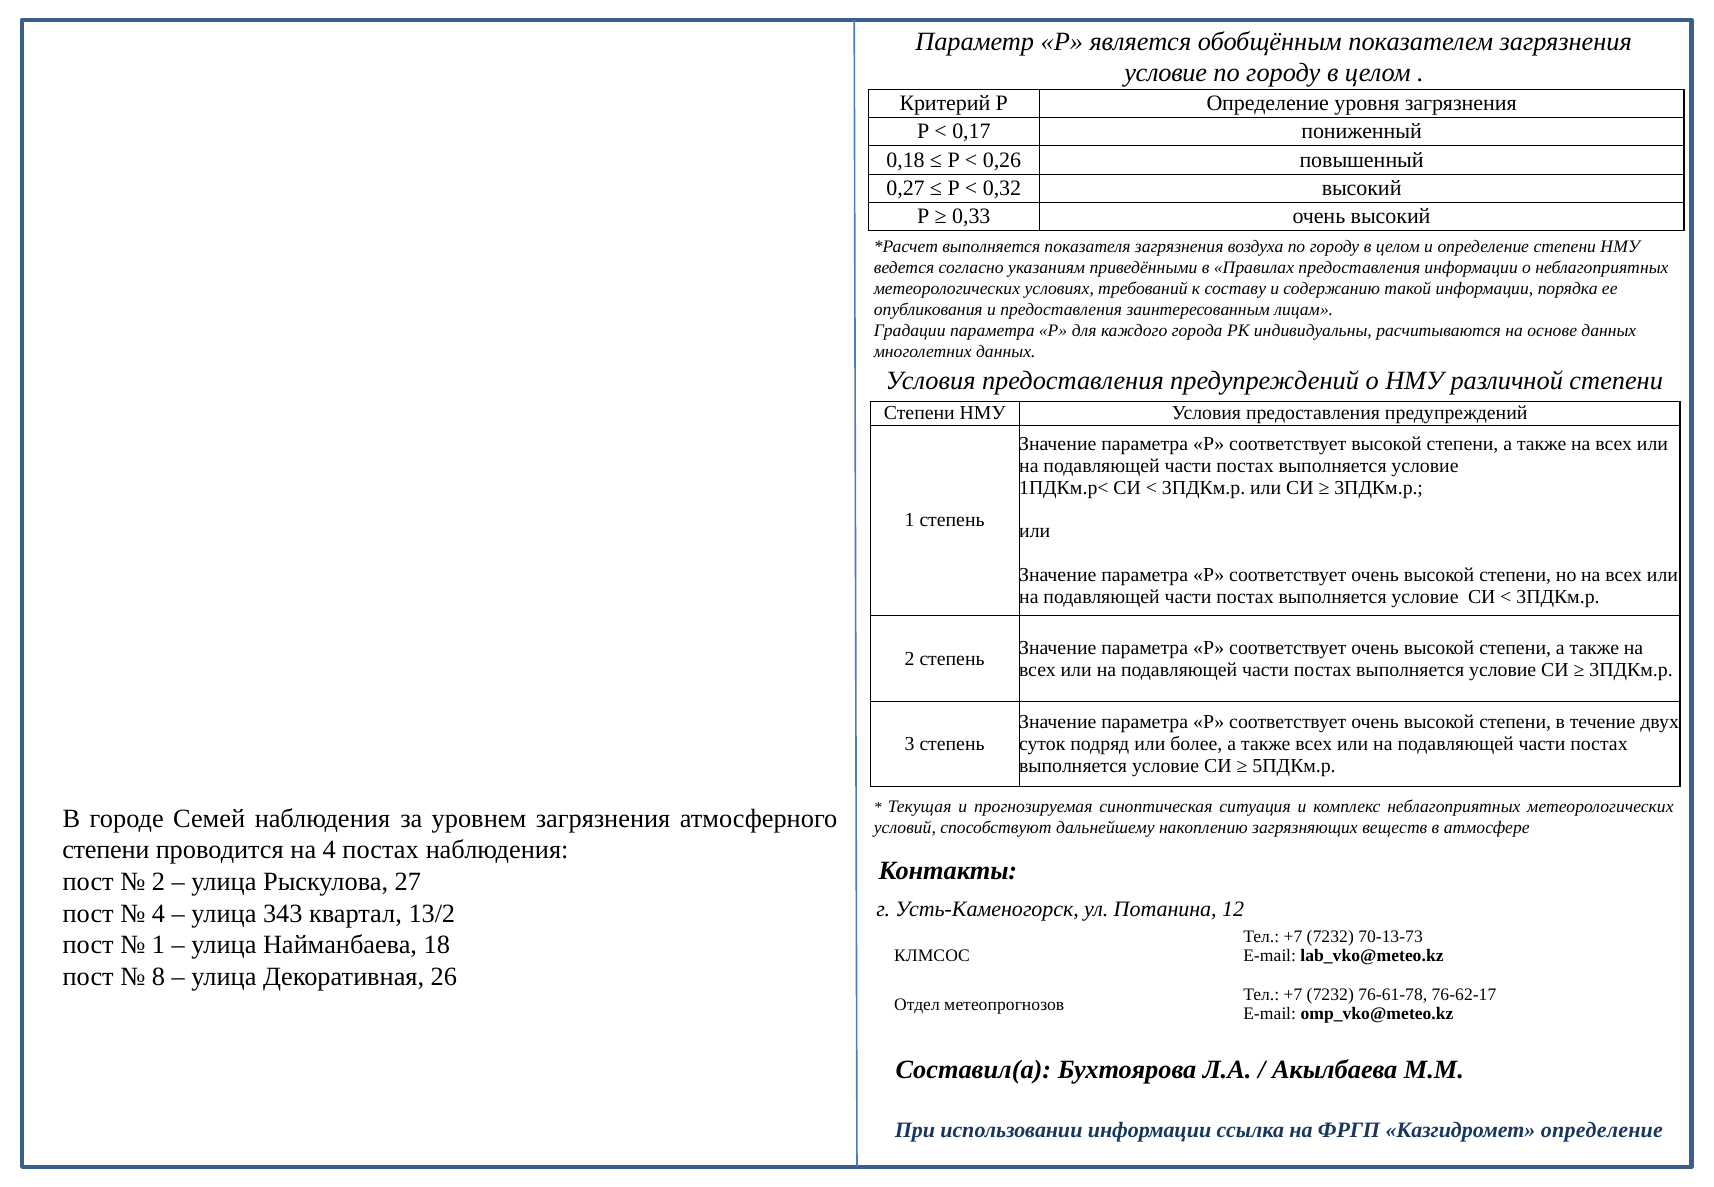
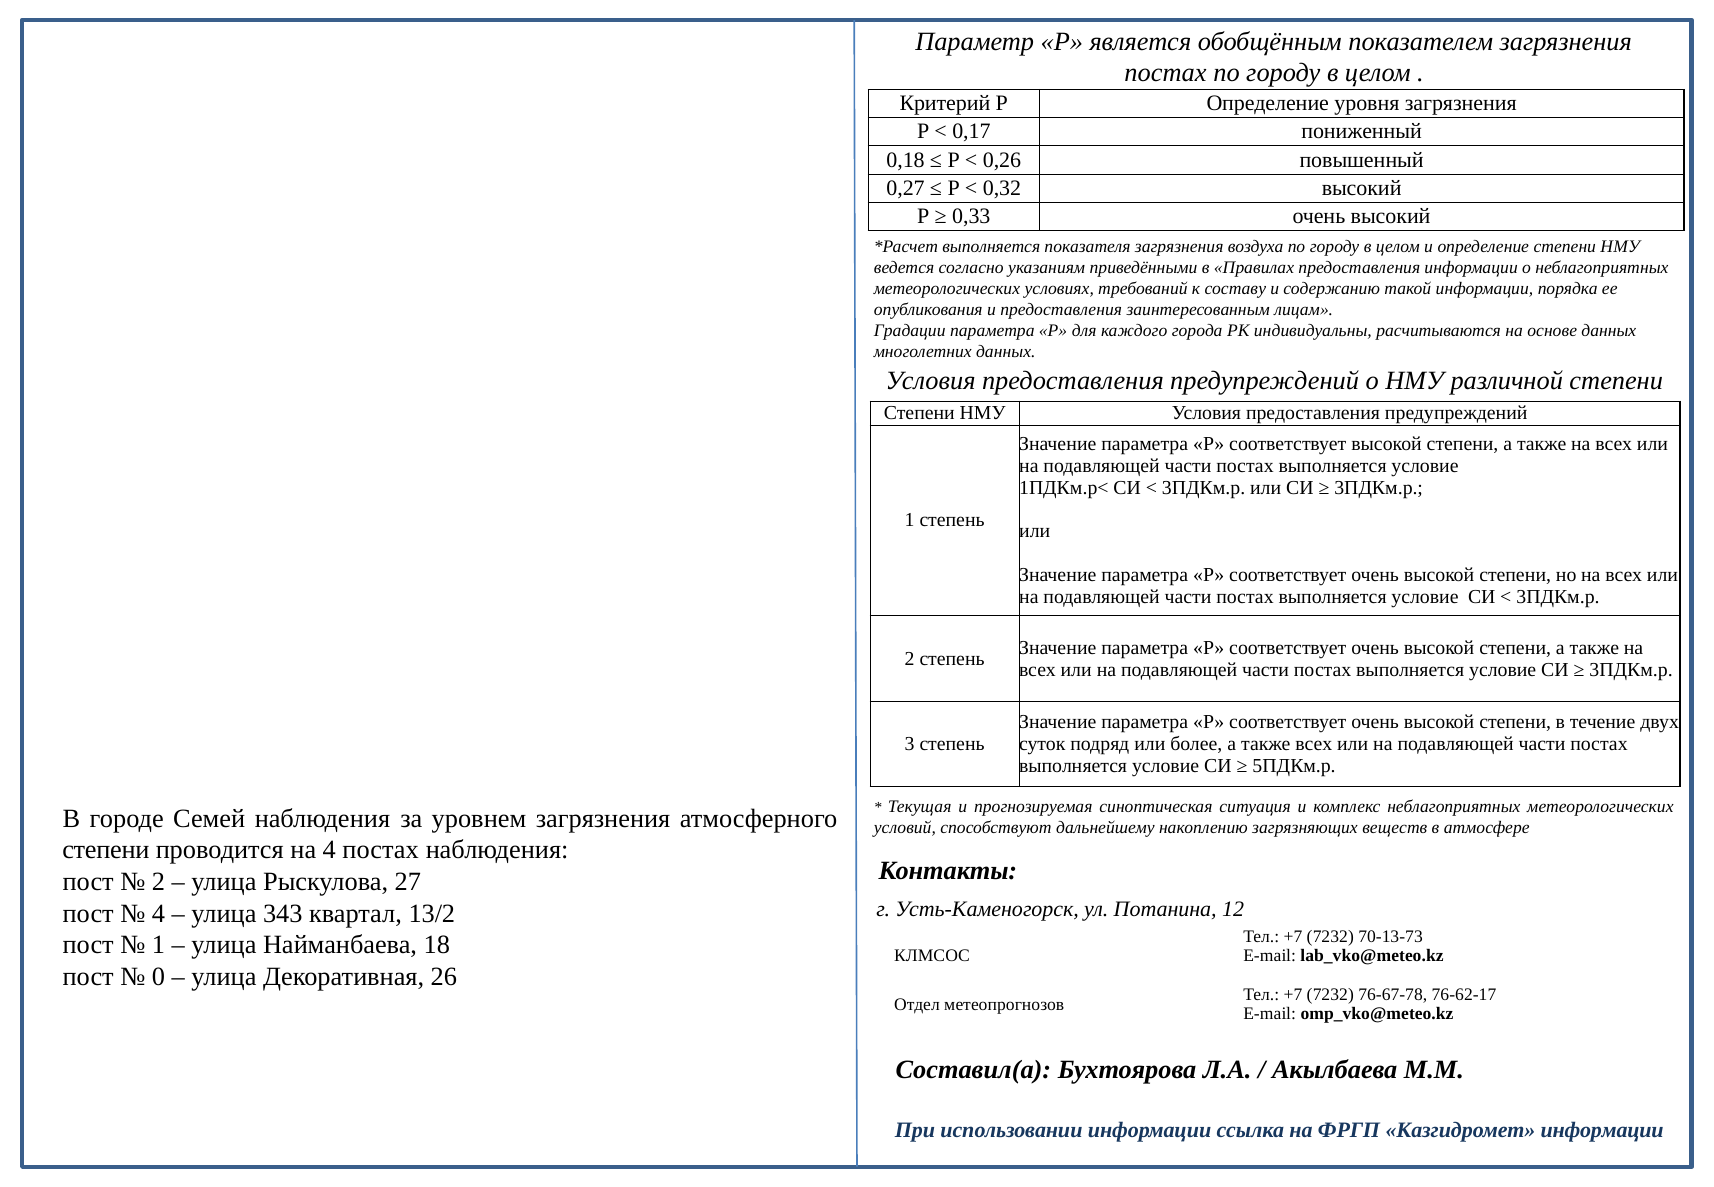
условие: условие -> постах (1165, 73)
8: 8 -> 0 (158, 977)
76-61-78: 76-61-78 -> 76-67-78 (1393, 994)
Казгидромет определение: определение -> информации (1602, 1130)
